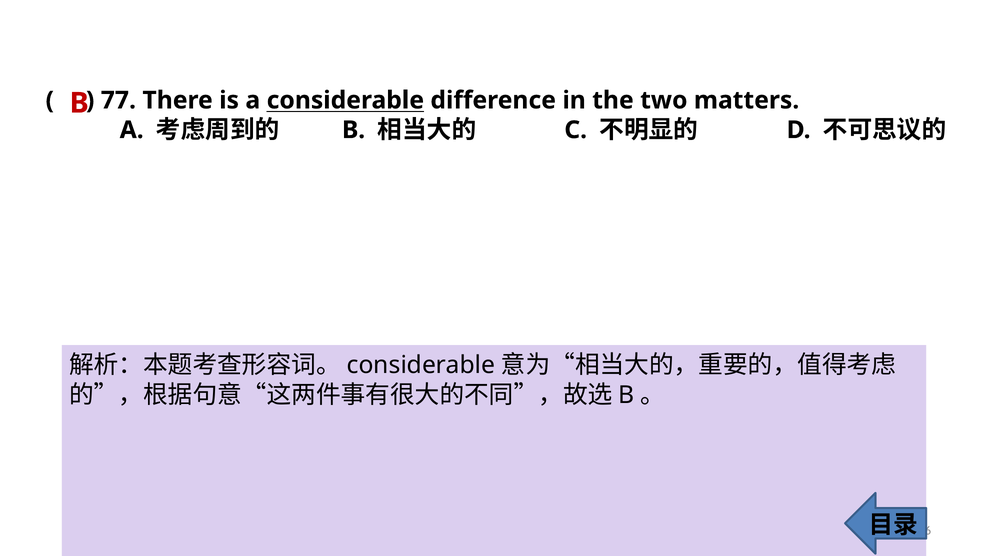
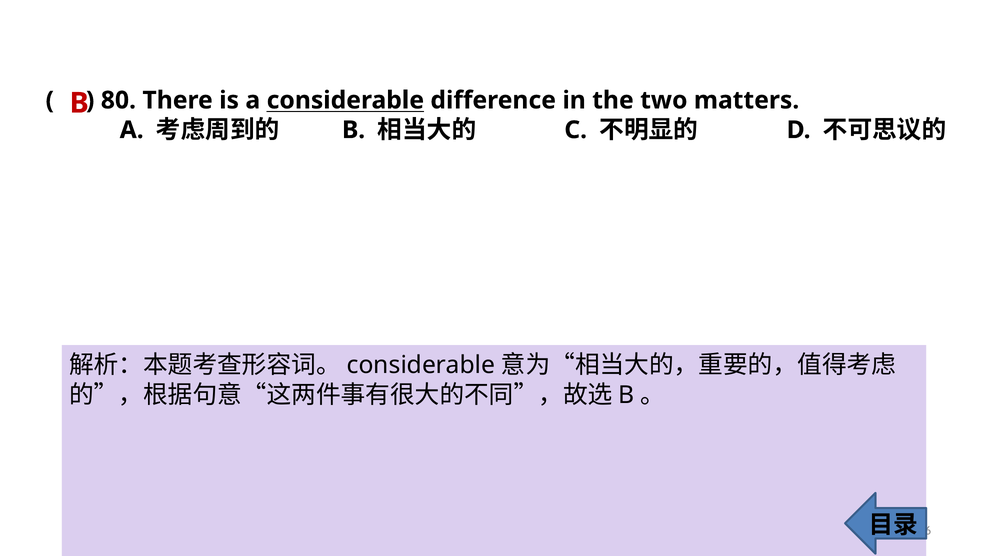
77: 77 -> 80 (118, 100)
